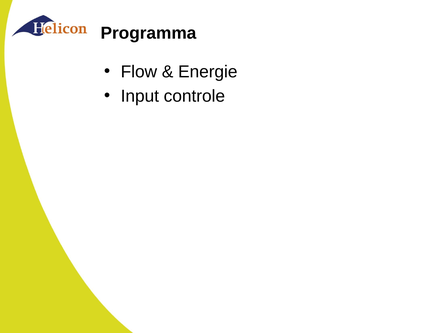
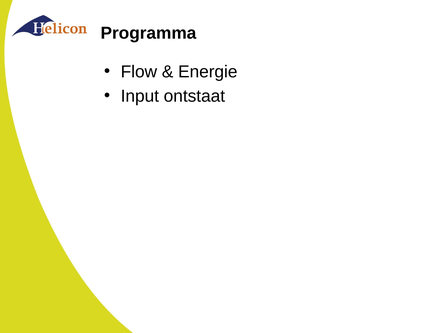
controle: controle -> ontstaat (194, 96)
